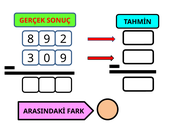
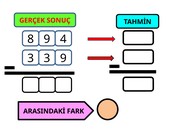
2: 2 -> 4 (63, 39)
3 0: 0 -> 3 (47, 58)
